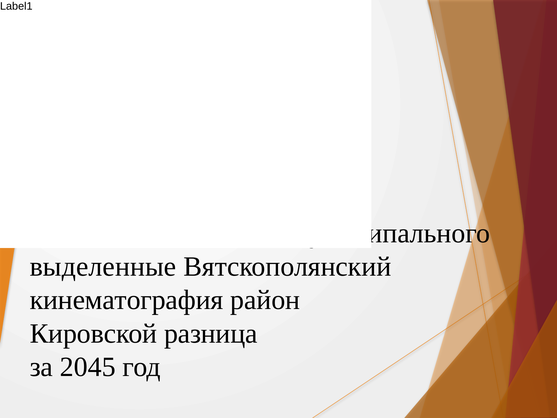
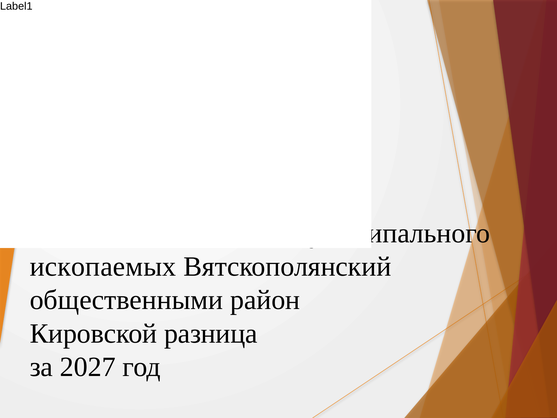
выделенные: выделенные -> ископаемых (103, 267)
кинематография: кинематография -> общественными (126, 300)
2045: 2045 -> 2027 (88, 367)
